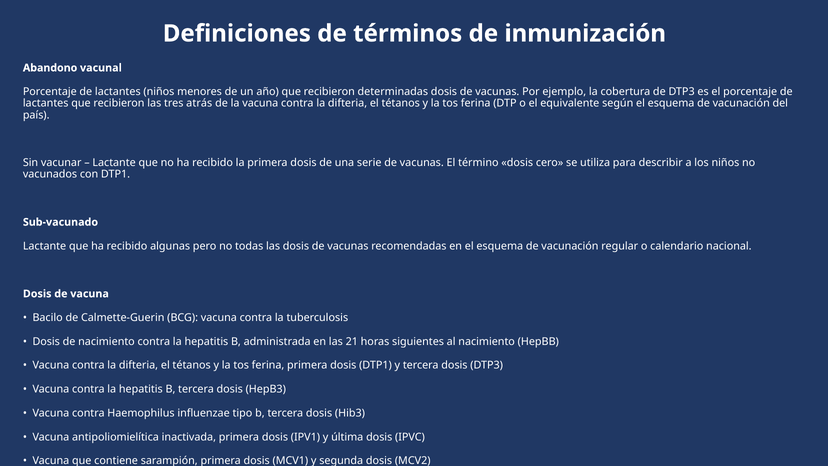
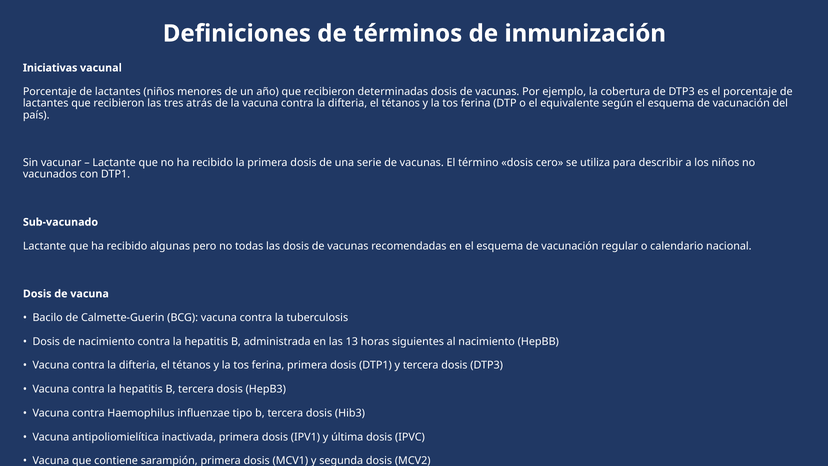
Abandono: Abandono -> Iniciativas (50, 68)
21: 21 -> 13 (352, 341)
